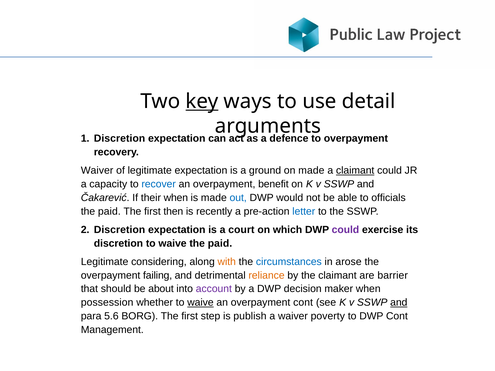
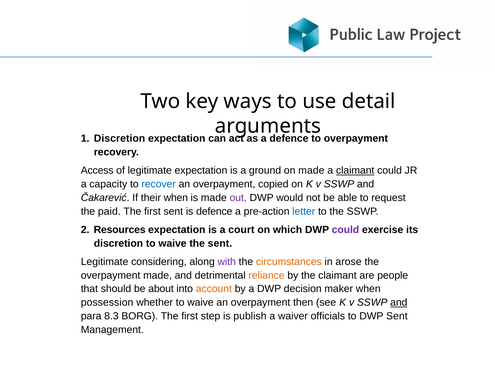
key underline: present -> none (202, 101)
Waiver: Waiver -> Access (97, 171)
benefit: benefit -> copied (273, 184)
out colour: blue -> purple (238, 198)
officials: officials -> request (389, 198)
first then: then -> sent (173, 211)
is recently: recently -> defence (214, 211)
Discretion: Discretion -> Resources (120, 230)
waive the paid: paid -> sent (220, 243)
with colour: orange -> purple (227, 262)
circumstances colour: blue -> orange (289, 262)
overpayment failing: failing -> made (158, 275)
barrier: barrier -> people (393, 275)
account colour: purple -> orange (214, 289)
waive underline: present -> none (200, 303)
overpayment cont: cont -> then (303, 303)
5.6: 5.6 -> 8.3 (111, 316)
poverty: poverty -> officials (328, 316)
DWP Cont: Cont -> Sent (397, 316)
